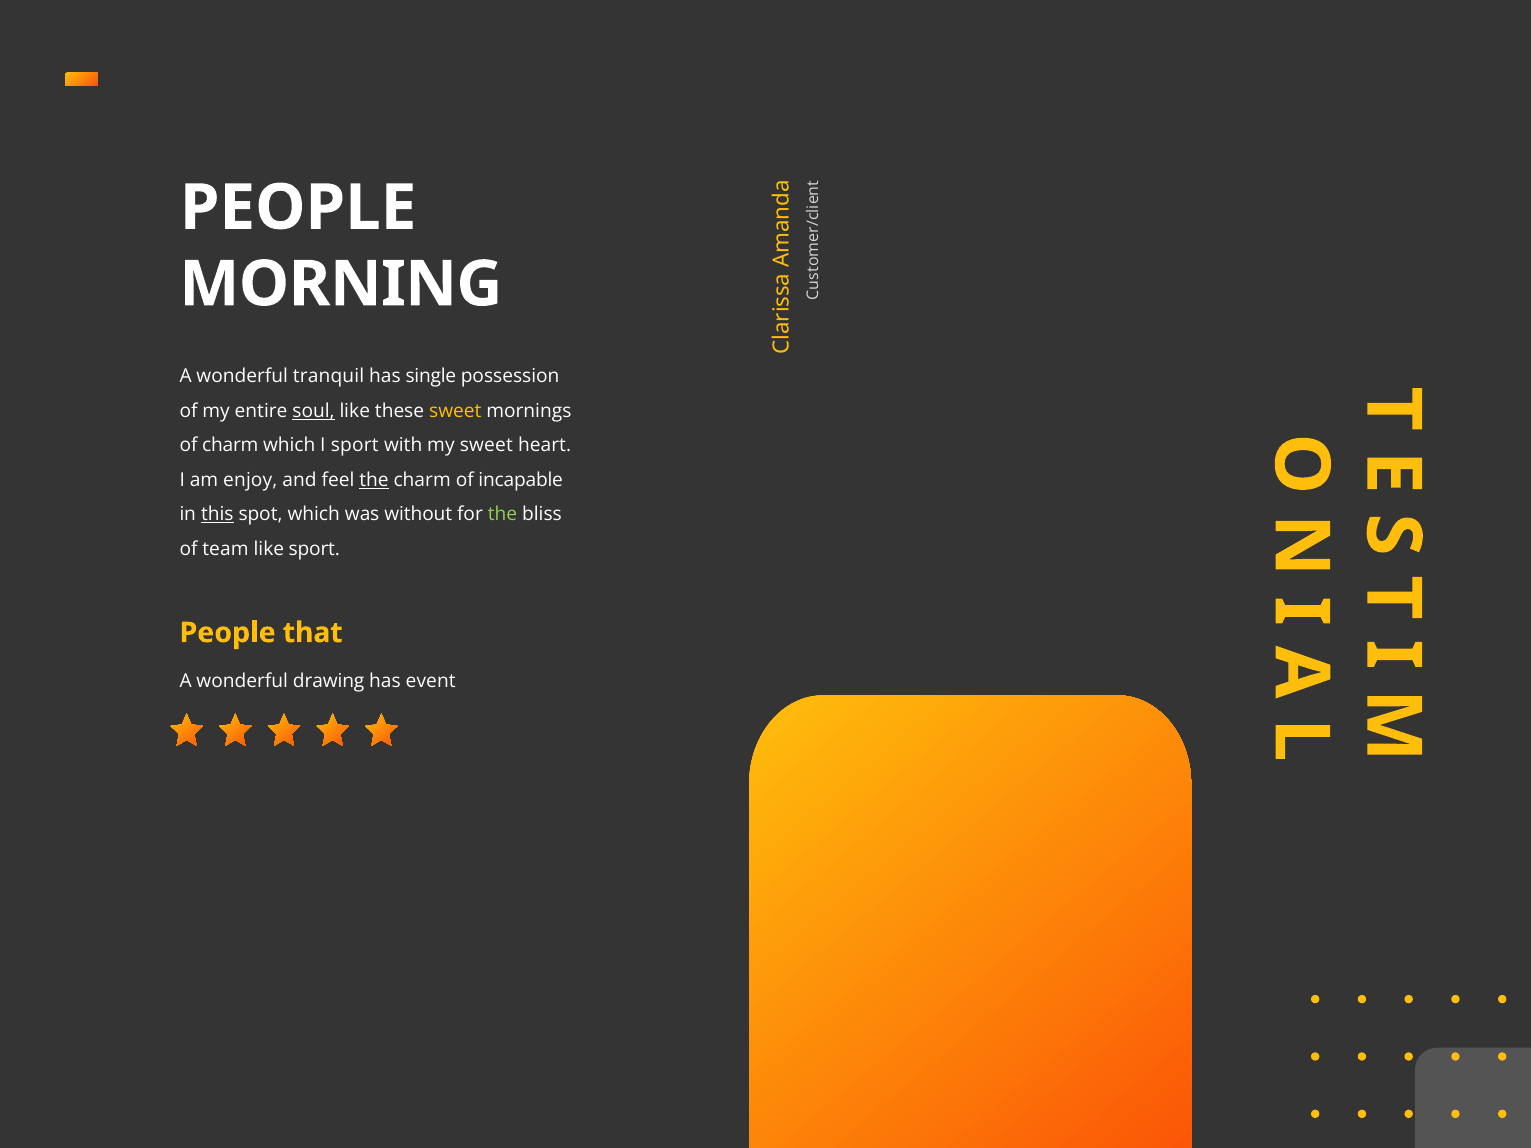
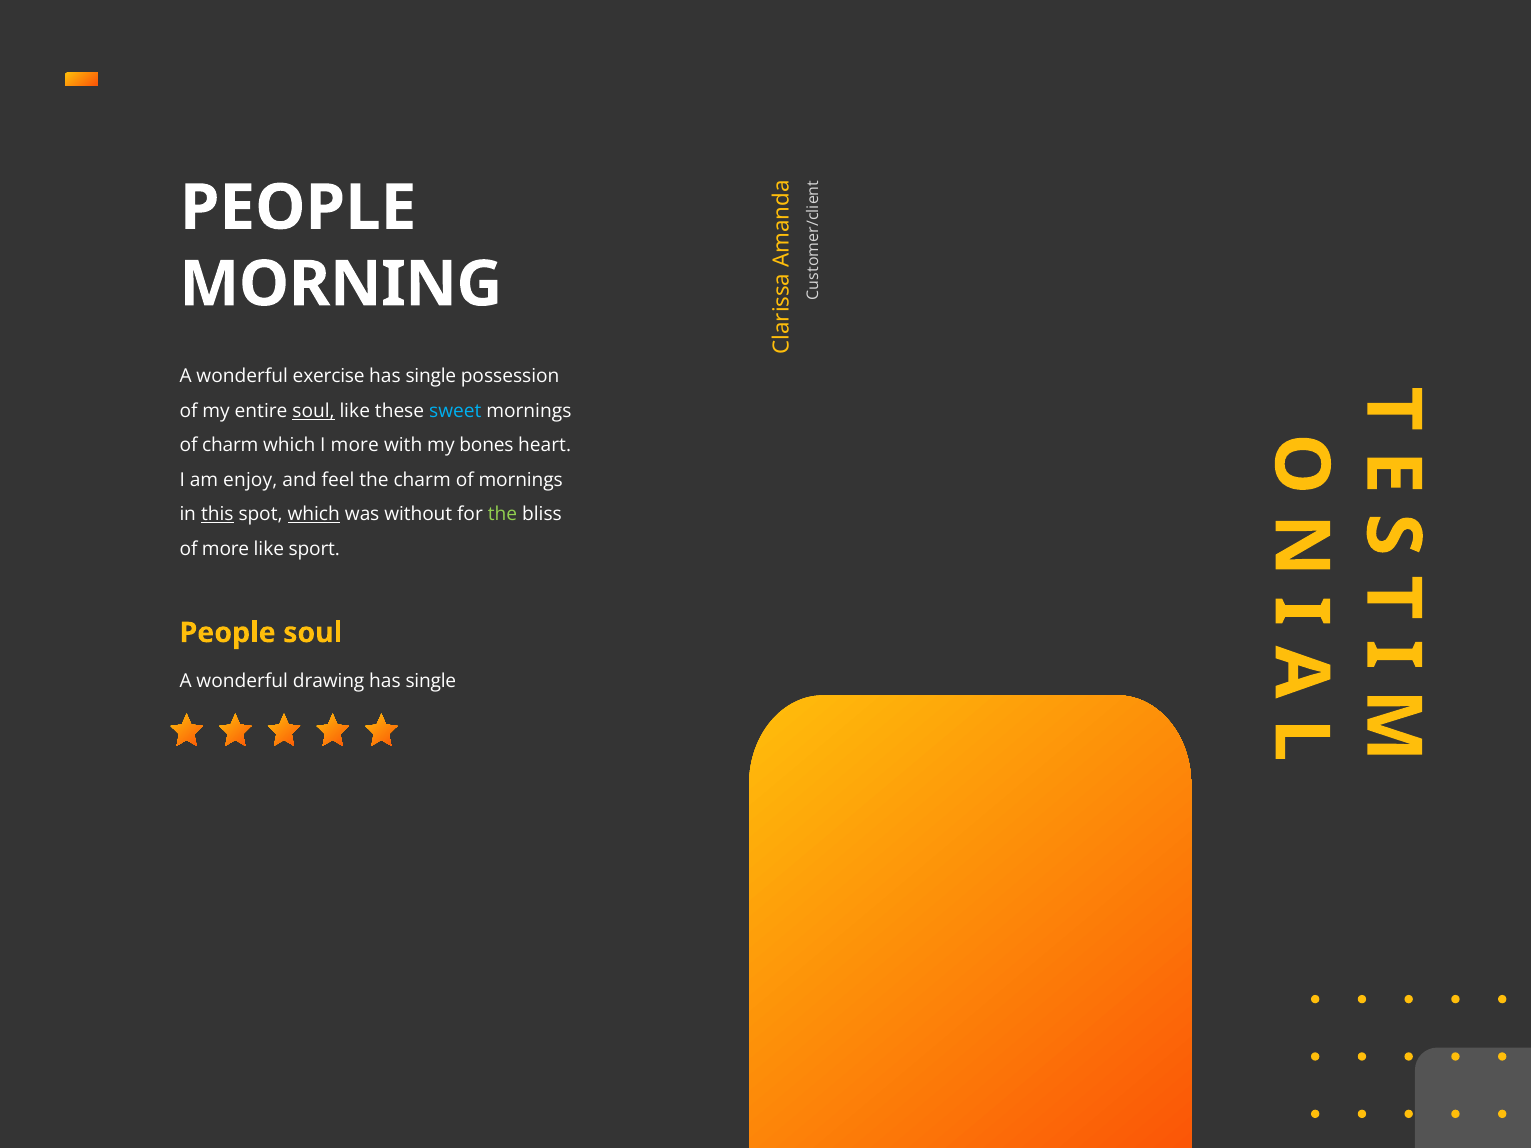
tranquil: tranquil -> exercise (329, 376)
sweet colour: yellow -> light blue (455, 411)
I sport: sport -> more (355, 446)
my sweet: sweet -> bones (487, 446)
the underline: present -> none (374, 480)
of incapable: incapable -> mornings (521, 480)
which underline: none -> present (314, 515)
of team: team -> more (226, 549)
People that: that -> soul (313, 633)
event: event -> single (431, 681)
